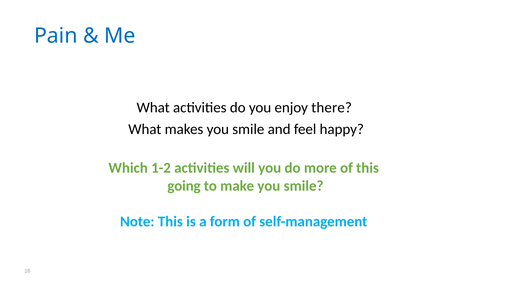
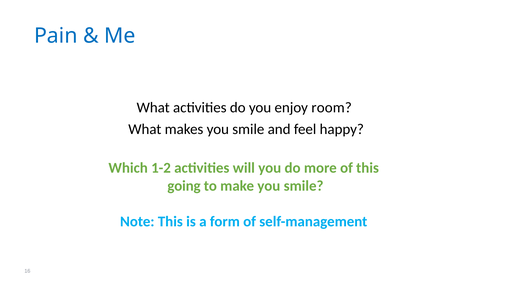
there: there -> room (332, 108)
